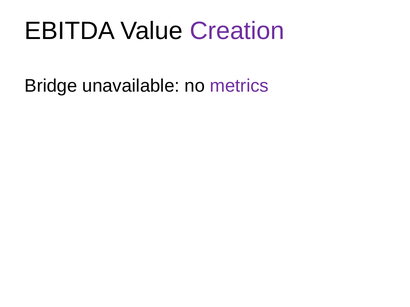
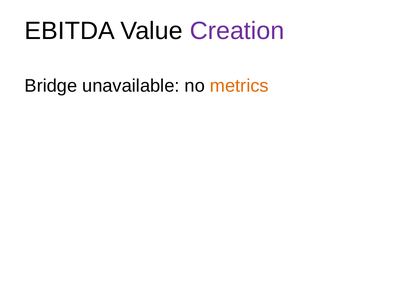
metrics colour: purple -> orange (239, 86)
